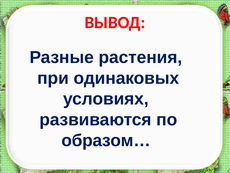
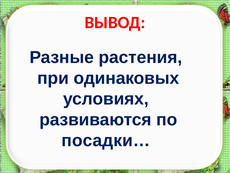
образом…: образом… -> посадки… (106, 140)
